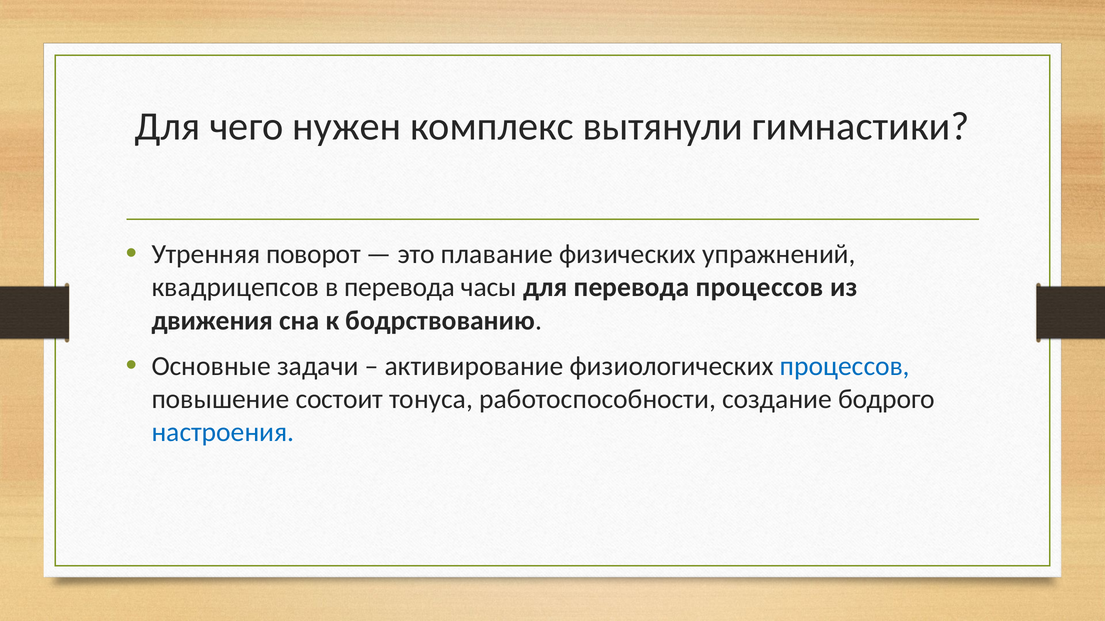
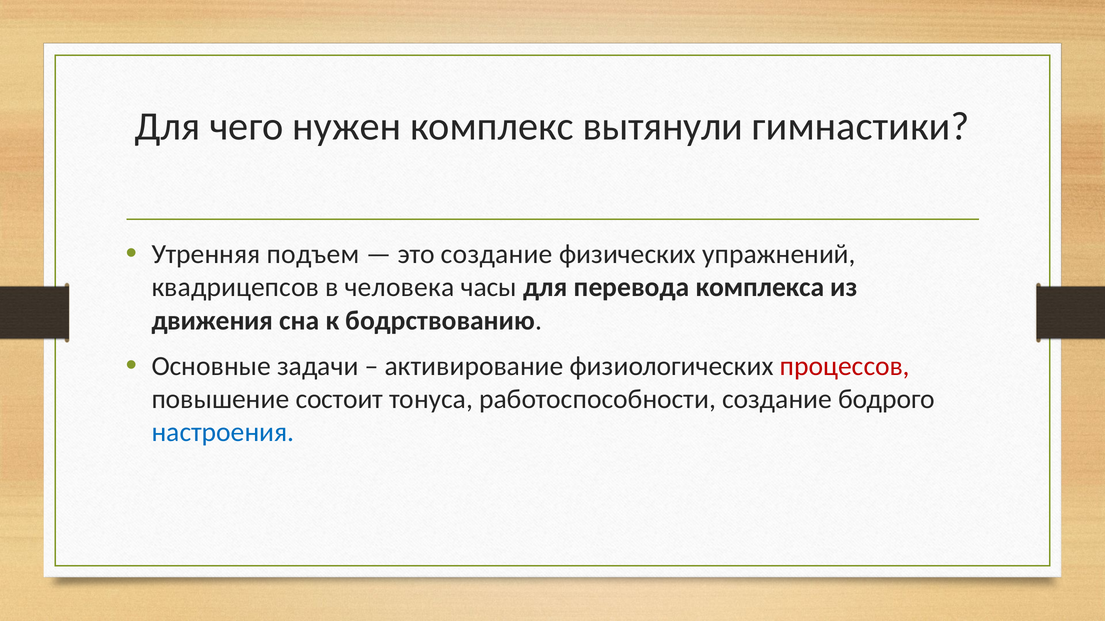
поворот: поворот -> подъем (313, 254)
это плавание: плавание -> создание (497, 254)
в перевода: перевода -> человека (400, 288)
перевода процессов: процессов -> комплекса (760, 288)
процессов colour: blue -> red (845, 366)
